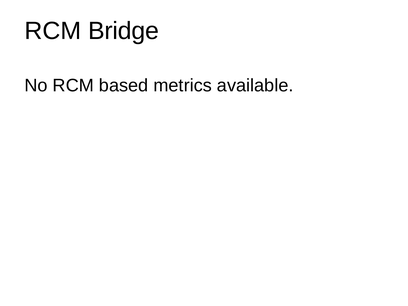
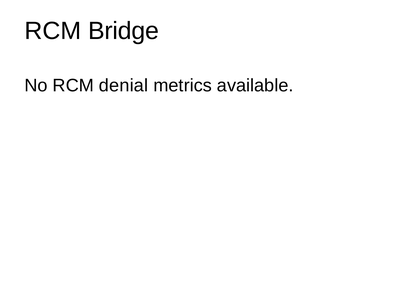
based: based -> denial (124, 86)
